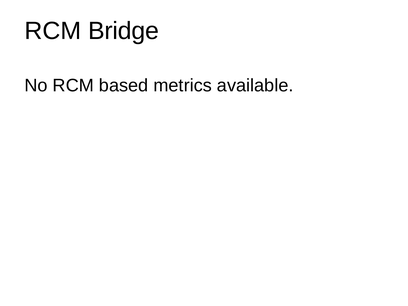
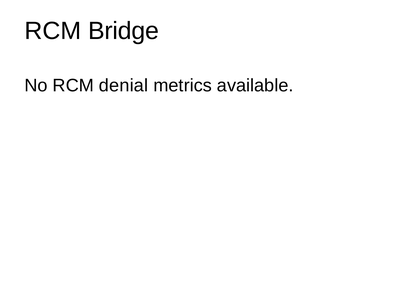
based: based -> denial (124, 86)
